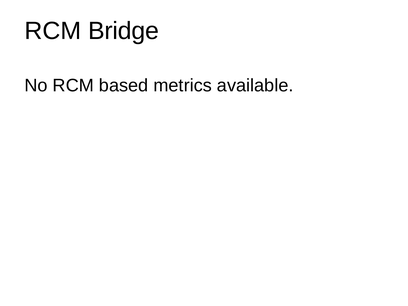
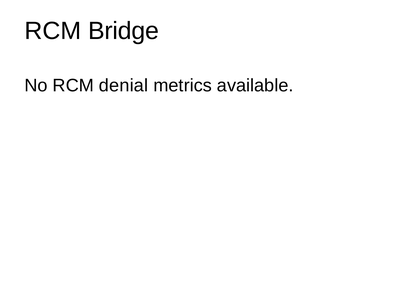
based: based -> denial (124, 86)
